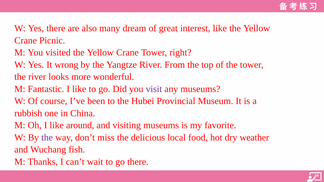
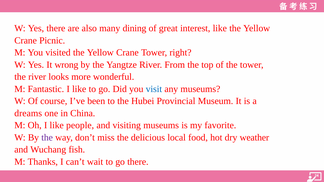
dream: dream -> dining (134, 28)
visit colour: purple -> blue (154, 89)
rubbish: rubbish -> dreams (28, 113)
around: around -> people (80, 126)
